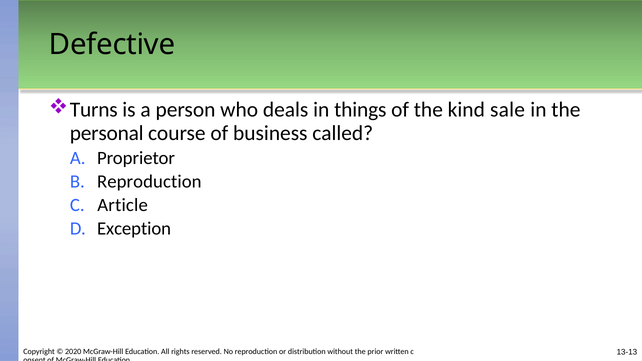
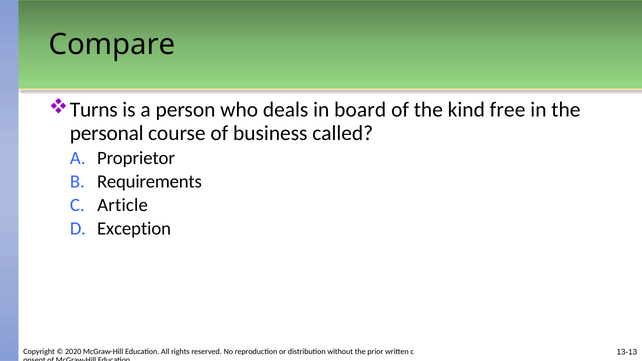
Defective: Defective -> Compare (112, 44)
things: things -> board (360, 110)
sale: sale -> free (508, 110)
Reproduction: Reproduction -> Requirements (149, 182)
